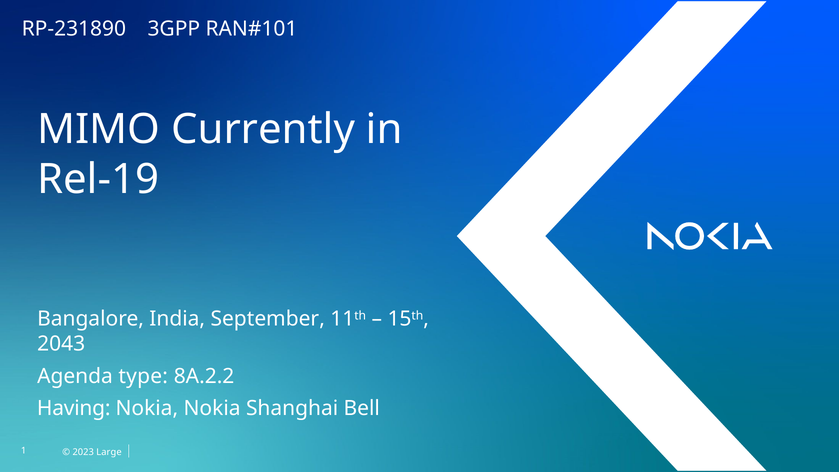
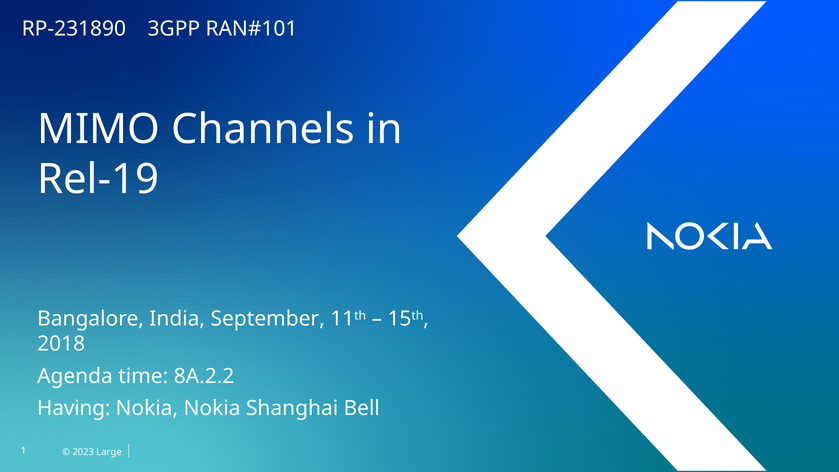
Currently: Currently -> Channels (263, 129)
2043: 2043 -> 2018 (61, 344)
type: type -> time (143, 376)
